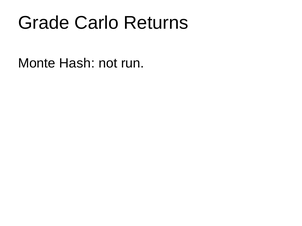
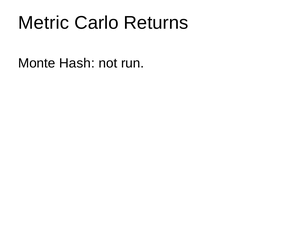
Grade: Grade -> Metric (44, 23)
